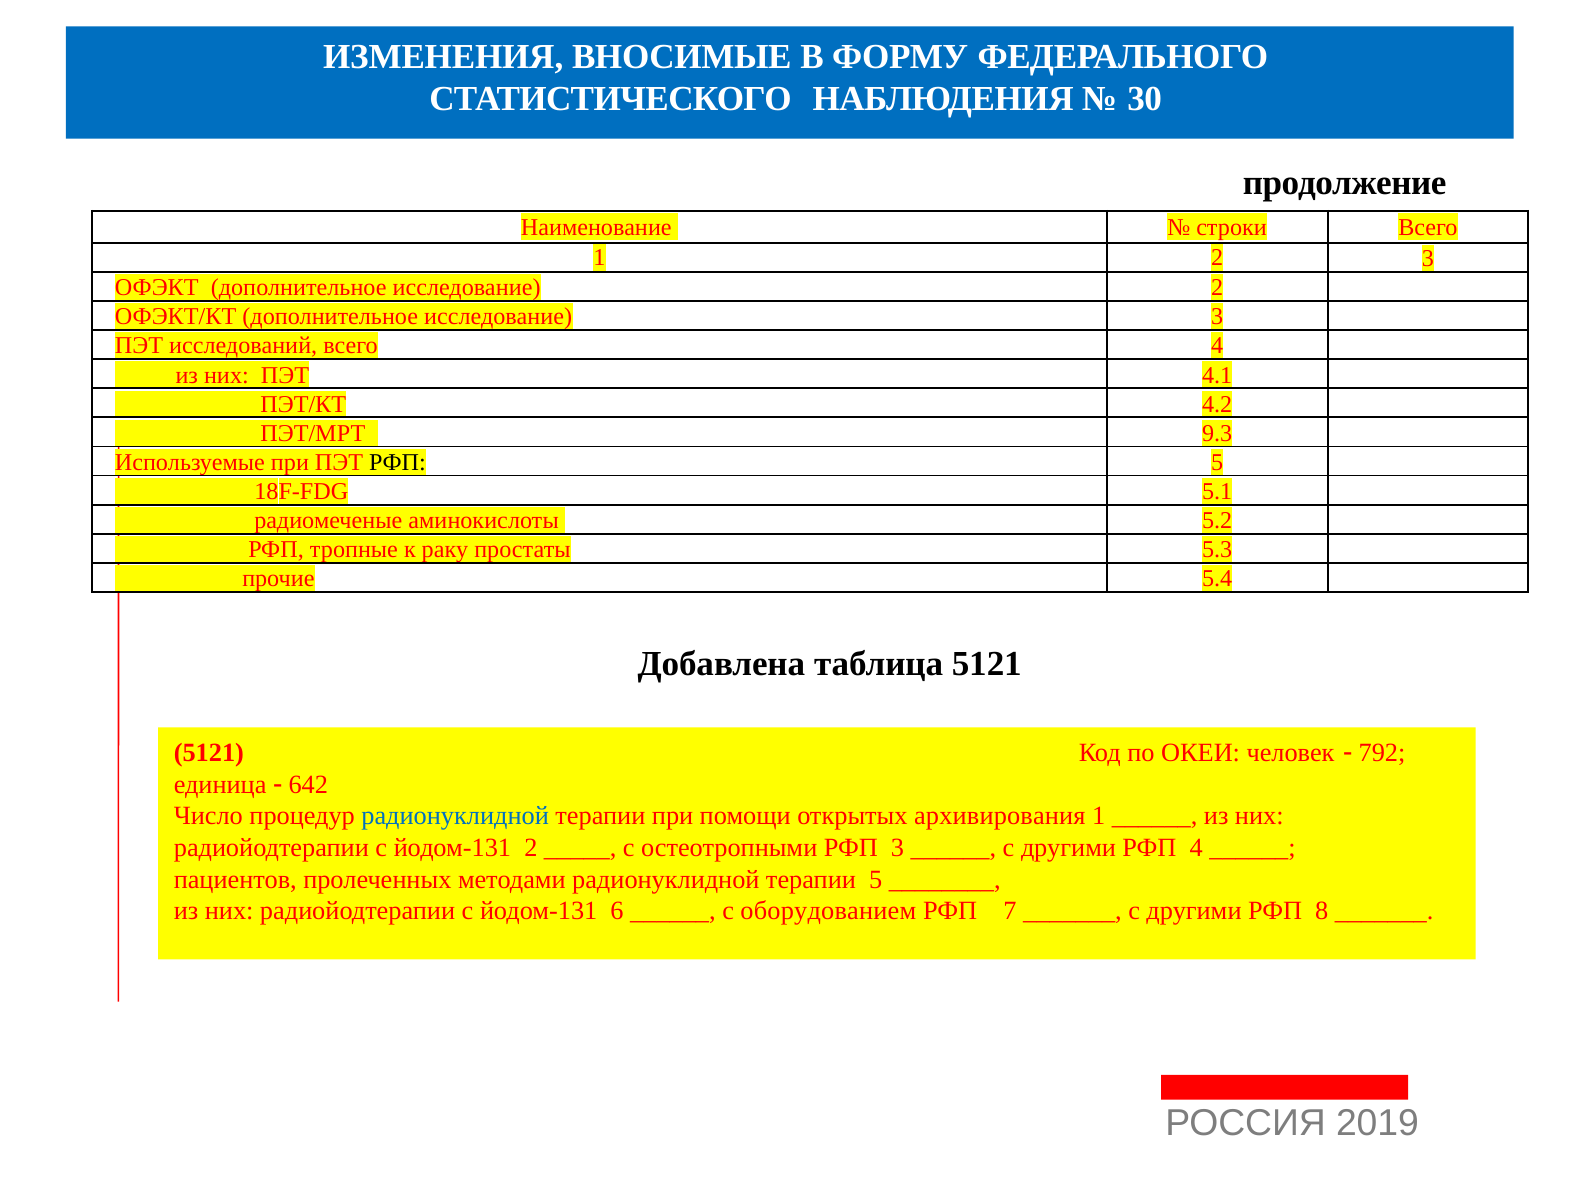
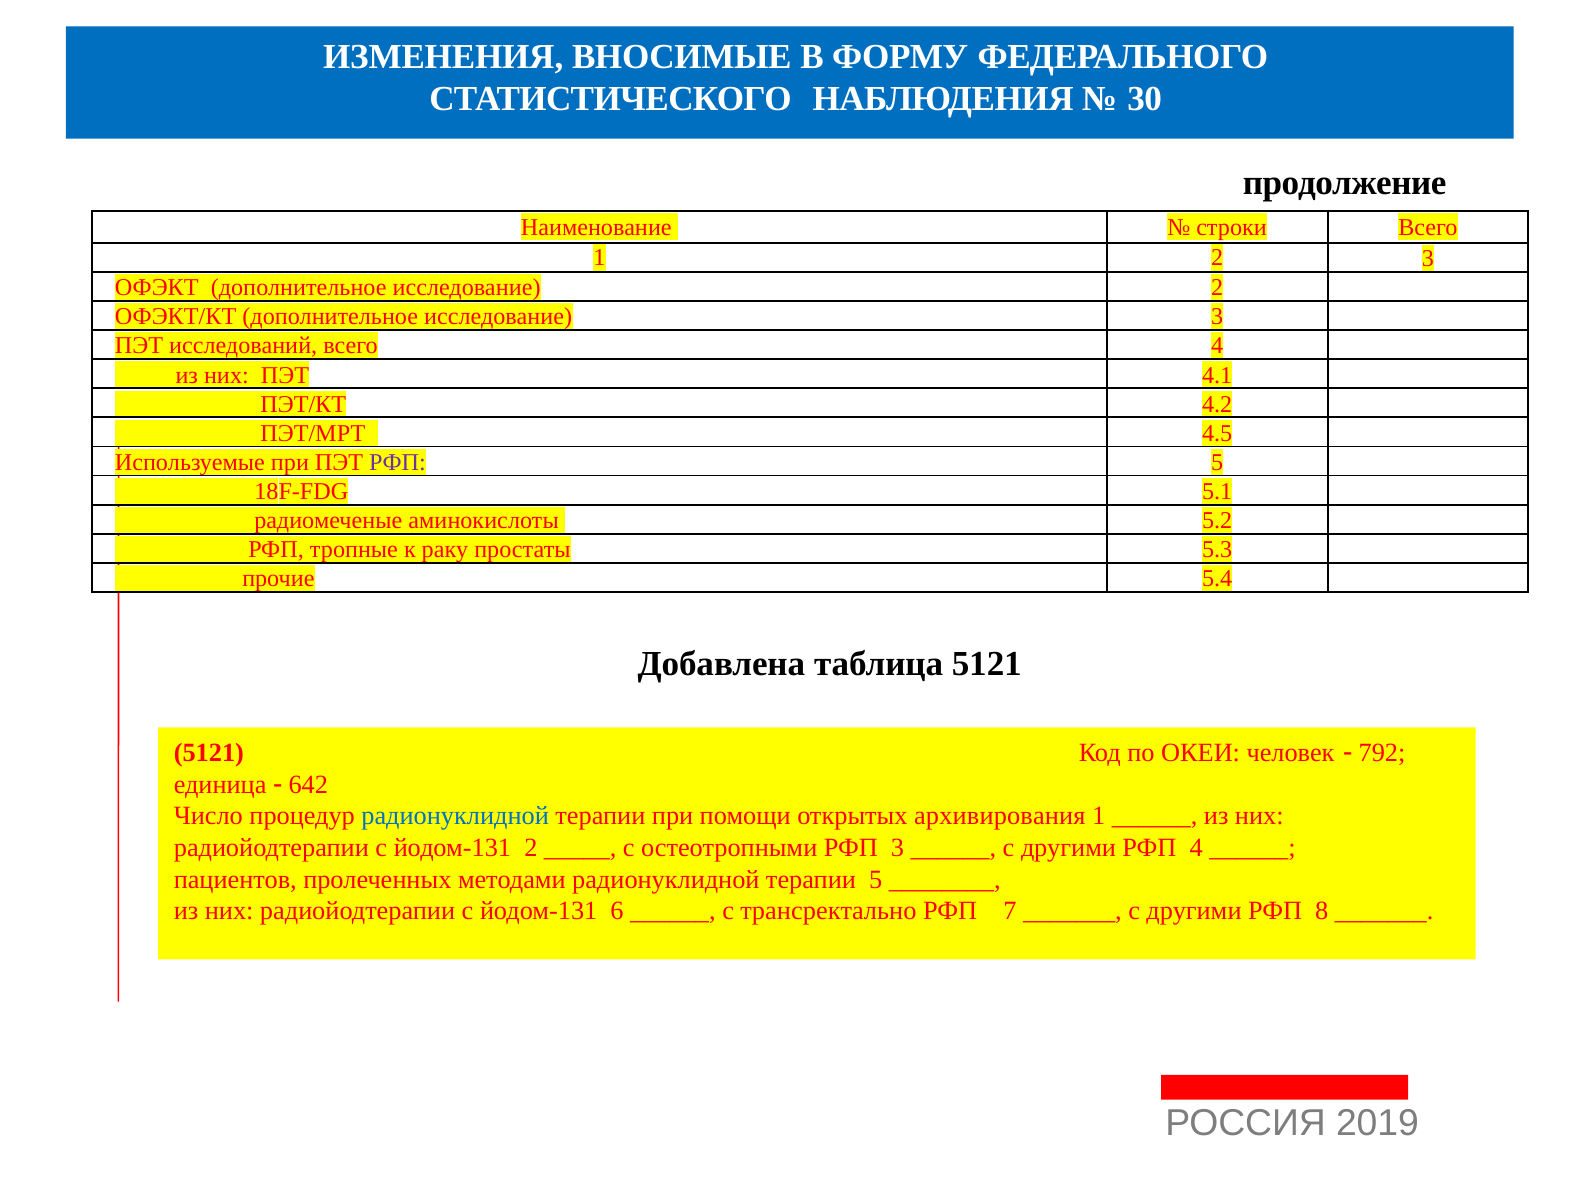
9.3: 9.3 -> 4.5 (1217, 433)
РФП colour: black -> purple (397, 462)
оборудованием: оборудованием -> трансректально (828, 911)
